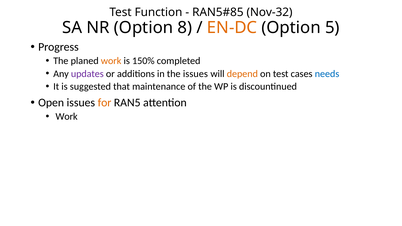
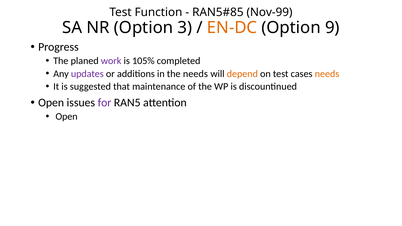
Nov-32: Nov-32 -> Nov-99 (270, 12)
8: 8 -> 3 (185, 28)
5: 5 -> 9 (332, 28)
work colour: orange -> purple (111, 61)
150%: 150% -> 105% (143, 61)
the issues: issues -> needs (195, 74)
needs colour: blue -> orange (327, 74)
for colour: orange -> purple (105, 103)
Work: Work -> Open (67, 117)
